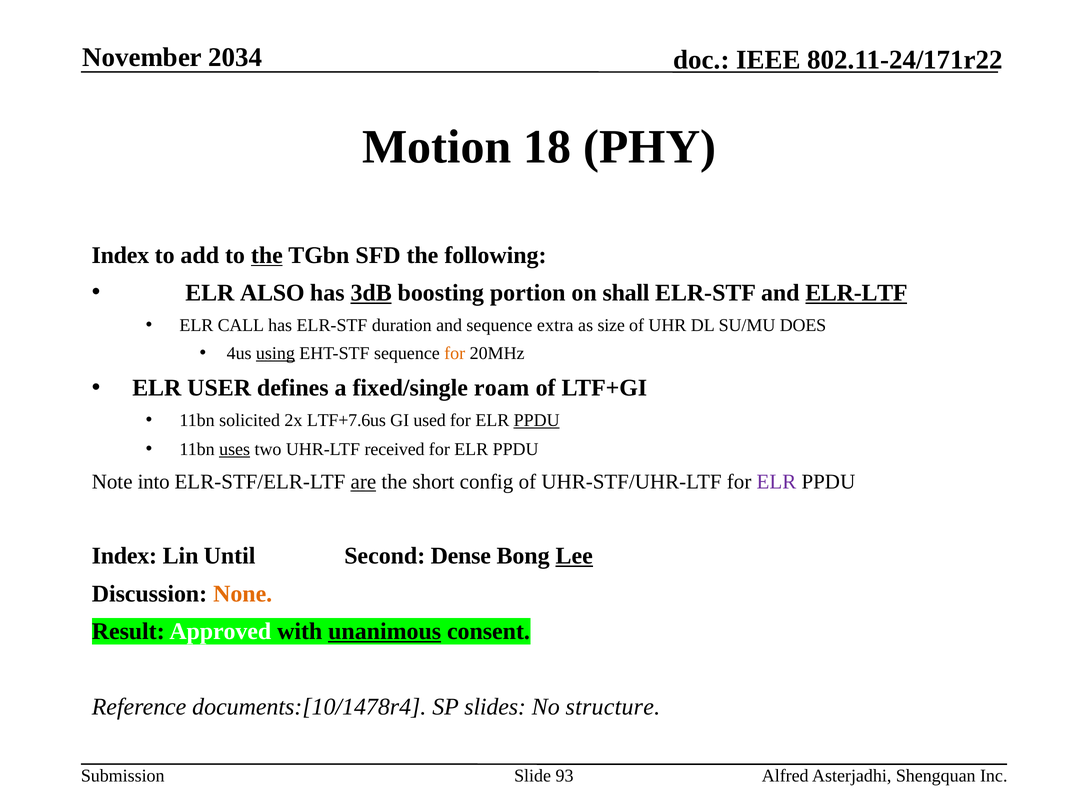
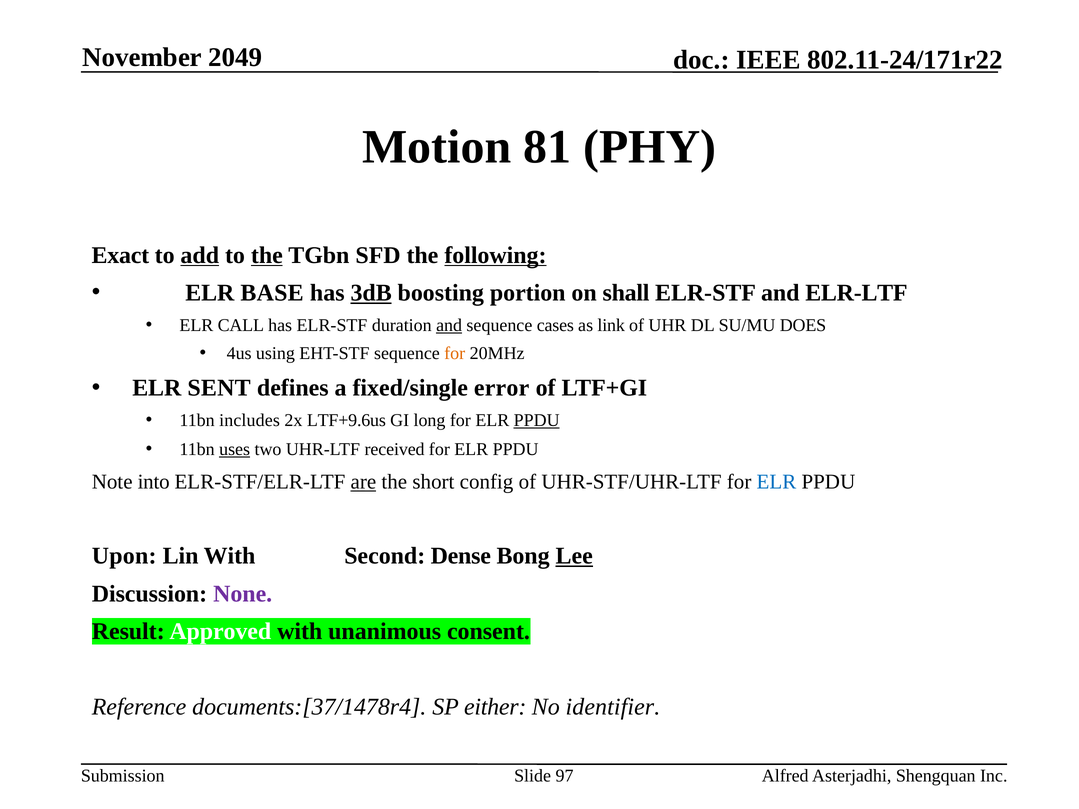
2034: 2034 -> 2049 (235, 57)
18: 18 -> 81 (547, 147)
Index: Index -> Exact (120, 255)
add underline: none -> present (200, 255)
following underline: none -> present (495, 255)
ALSO: ALSO -> BASE (272, 293)
ELR-LTF underline: present -> none (856, 293)
and underline: none -> present (449, 325)
extra: extra -> cases (555, 325)
size: size -> link (611, 325)
using underline: present -> none (275, 354)
USER: USER -> SENT (219, 388)
roam: roam -> error (502, 388)
solicited: solicited -> includes (250, 420)
LTF+7.6us: LTF+7.6us -> LTF+9.6us (346, 420)
used: used -> long (429, 420)
ELR colour: purple -> blue (776, 482)
Index: Index -> Upon (124, 556)
Lin Until: Until -> With (230, 556)
None colour: orange -> purple (243, 594)
unanimous underline: present -> none (385, 632)
documents:[10/1478r4: documents:[10/1478r4 -> documents:[37/1478r4 (309, 707)
slides: slides -> either (495, 707)
structure: structure -> identifier (613, 707)
93: 93 -> 97 (565, 776)
